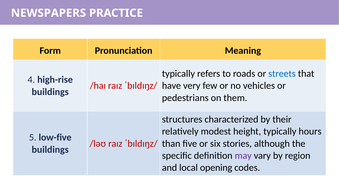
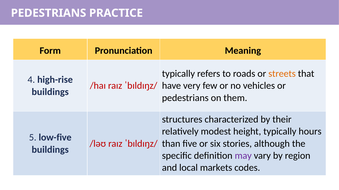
NEWSPAPERS: NEWSPAPERS -> PEDESTRIANS (49, 13)
streets colour: blue -> orange (282, 74)
opening: opening -> markets (216, 168)
